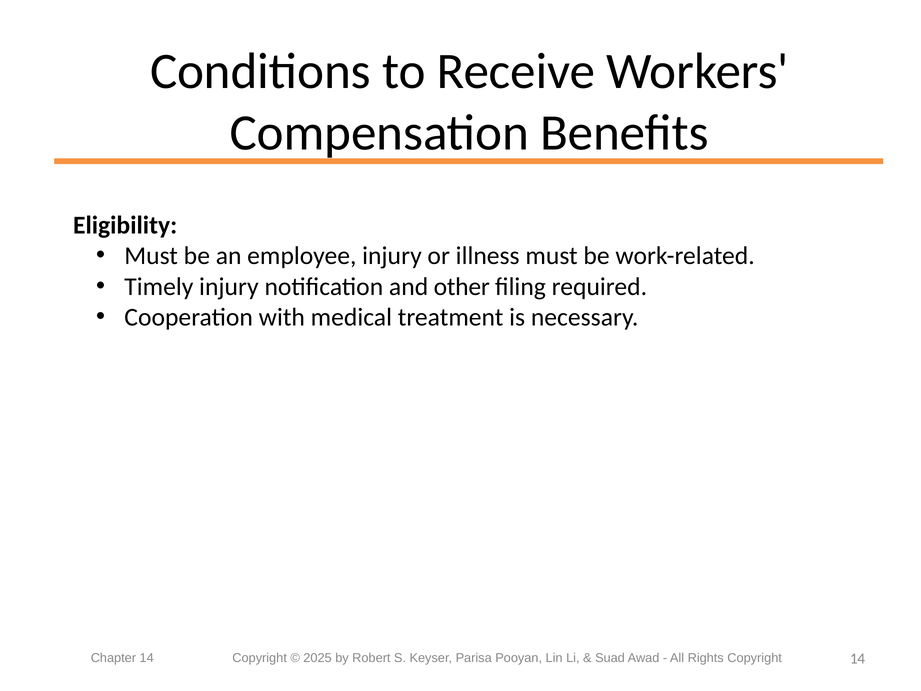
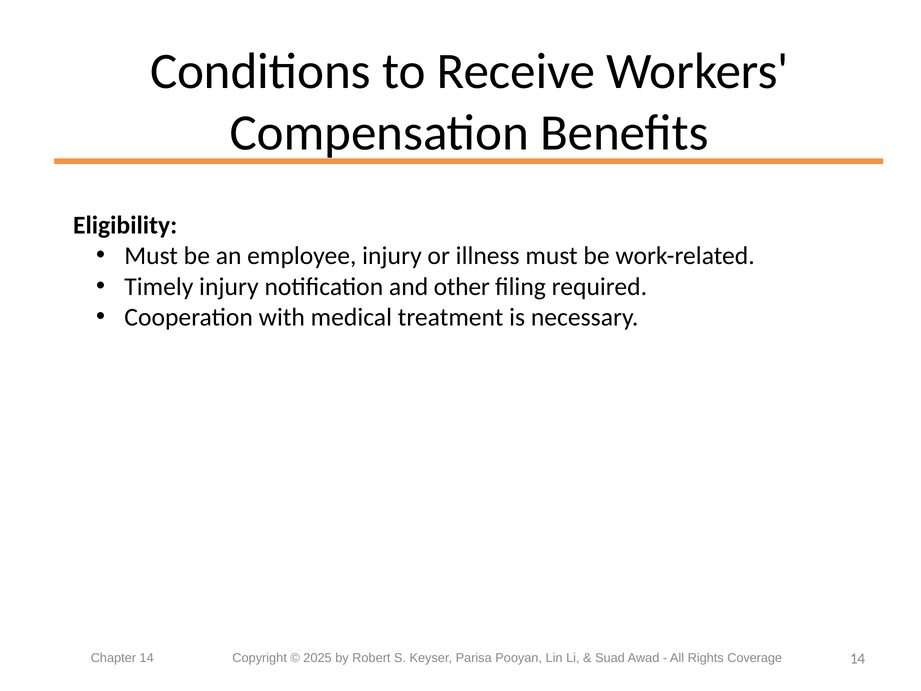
Rights Copyright: Copyright -> Coverage (755, 658)
